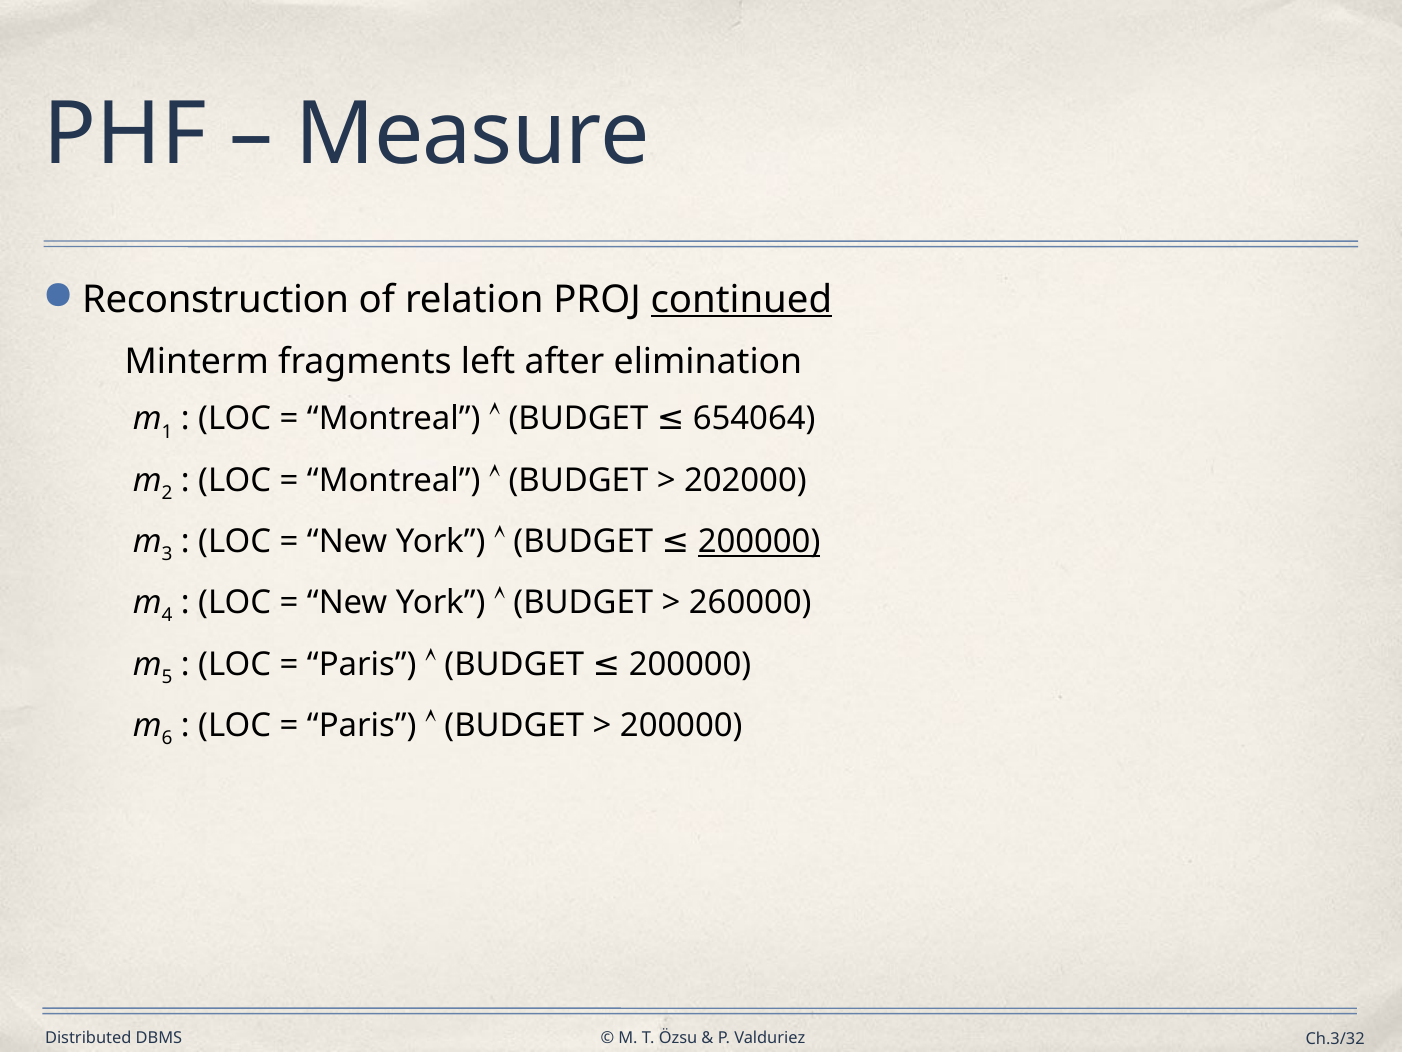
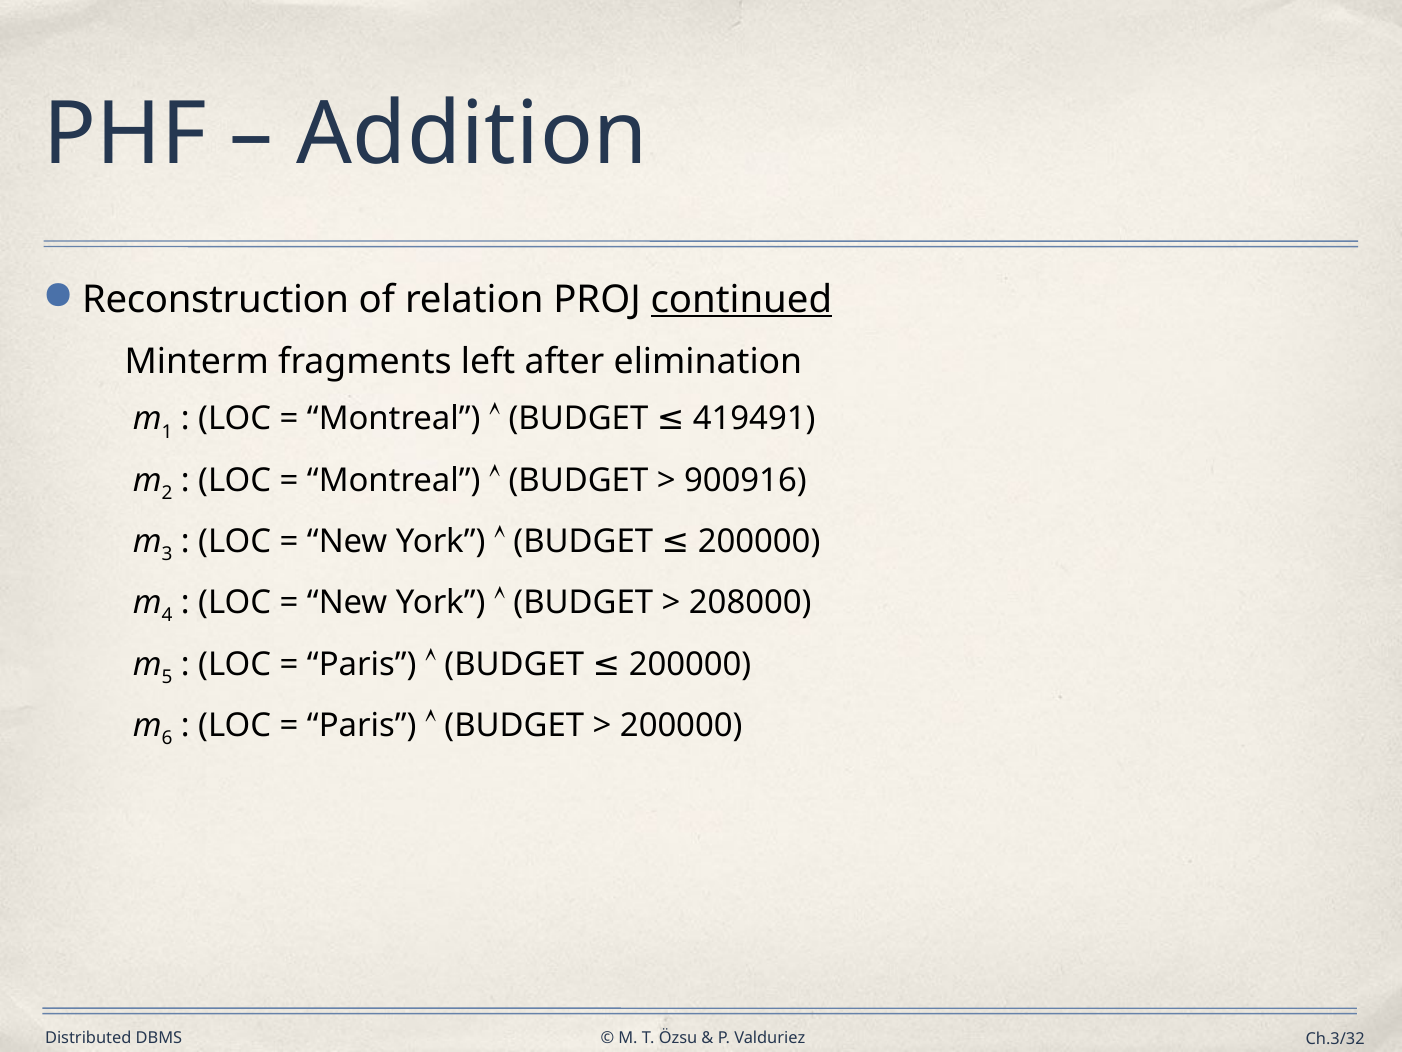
Measure: Measure -> Addition (472, 134)
654064: 654064 -> 419491 (754, 419)
202000: 202000 -> 900916 (745, 480)
200000 underline: present -> none (759, 541)
260000: 260000 -> 208000 (750, 603)
